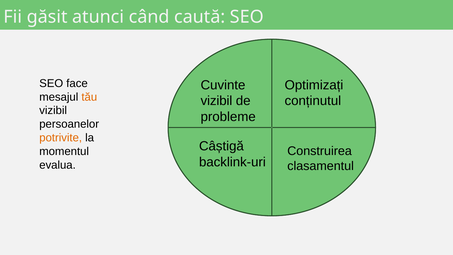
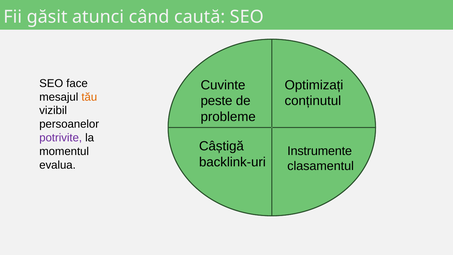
vizibil: vizibil -> peste (216, 101)
potrivite colour: orange -> purple (61, 138)
Construirea: Construirea -> Instrumente (320, 151)
